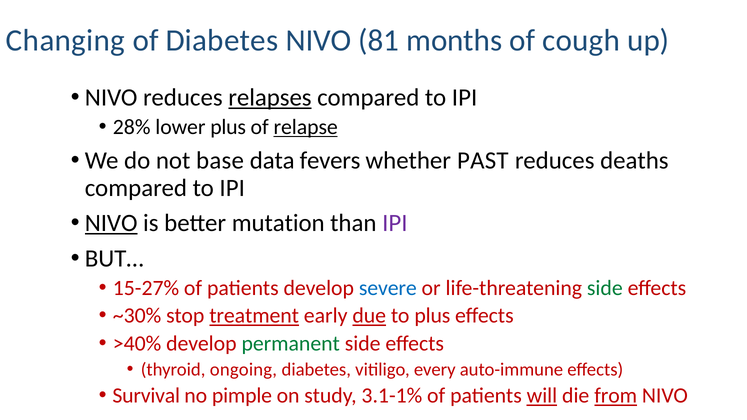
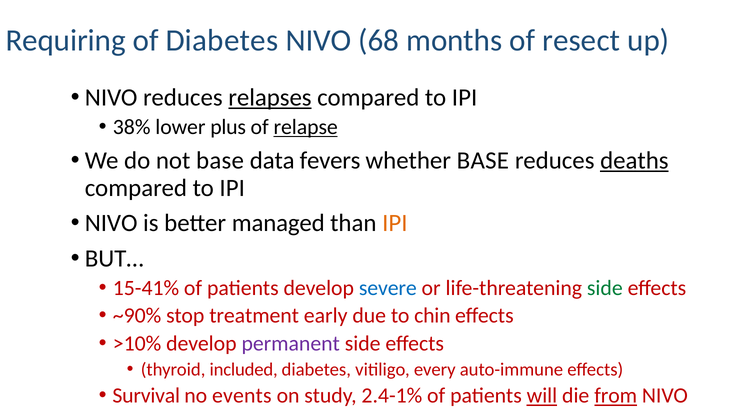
Changing: Changing -> Requiring (66, 41)
81: 81 -> 68 (379, 41)
cough: cough -> resect (581, 41)
28%: 28% -> 38% (132, 127)
whether PAST: PAST -> BASE (483, 161)
deaths underline: none -> present (634, 161)
NIVO underline: present -> none (111, 223)
mutation: mutation -> managed (278, 223)
IPI colour: purple -> orange (395, 223)
15-27%: 15-27% -> 15-41% (146, 288)
~30%: ~30% -> ~90% (137, 316)
treatment underline: present -> none (254, 316)
due underline: present -> none (369, 316)
to plus: plus -> chin (432, 316)
>40%: >40% -> >10% (137, 344)
permanent colour: green -> purple (291, 344)
ongoing: ongoing -> included (244, 370)
pimple: pimple -> events (242, 396)
3.1-1%: 3.1-1% -> 2.4-1% (392, 396)
